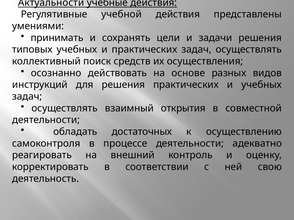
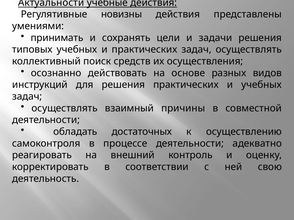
учебной: учебной -> новизны (122, 14)
открытия: открытия -> причины (183, 108)
